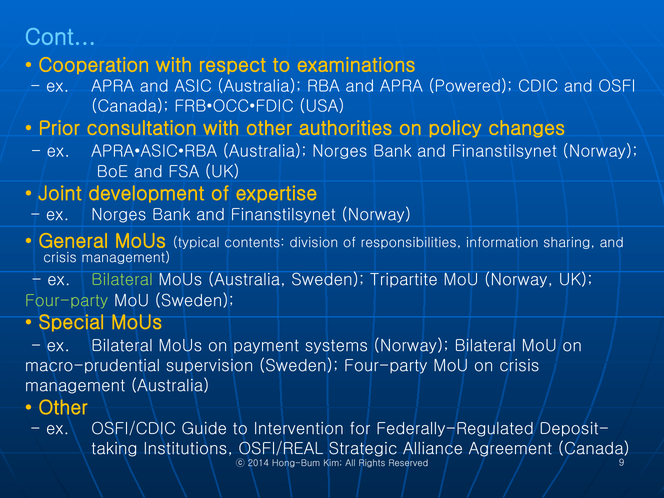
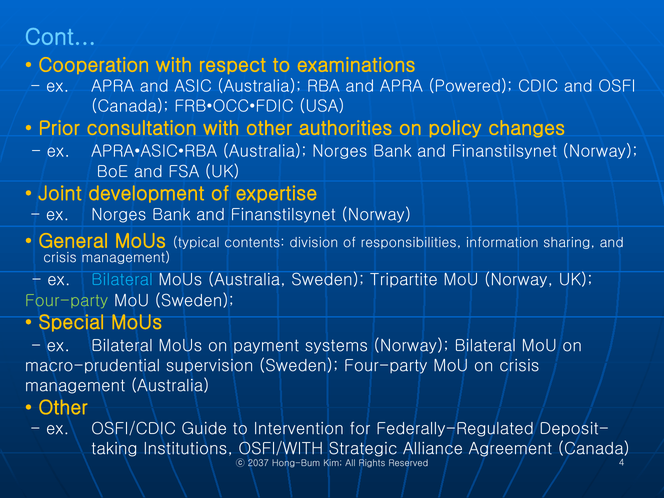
Bilateral colour: light green -> light blue (122, 280)
OSFI/REAL: OSFI/REAL -> OSFI/WITH (281, 449)
2014: 2014 -> 2037 (258, 463)
9: 9 -> 4 (622, 463)
